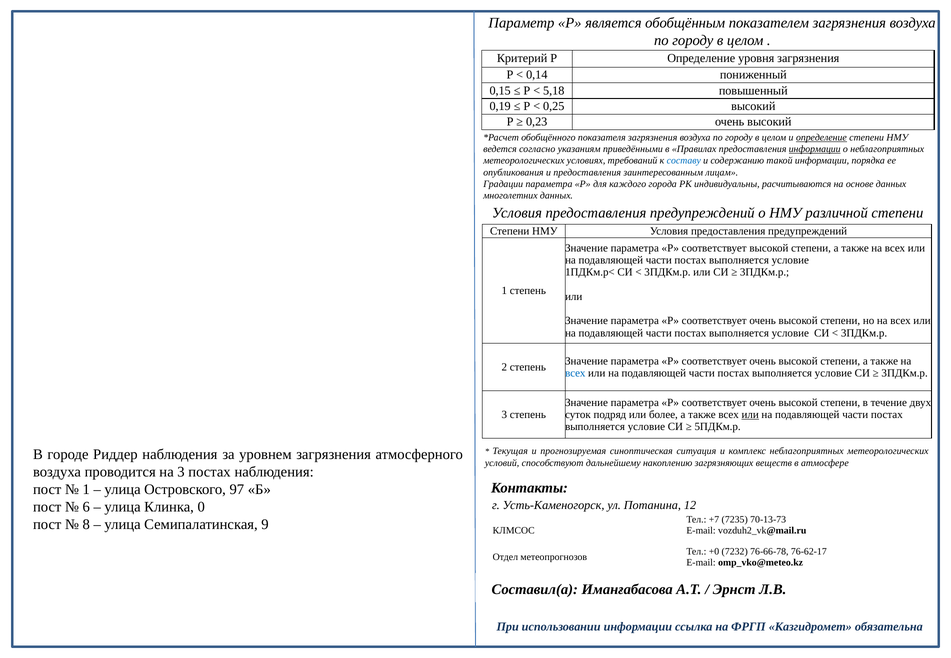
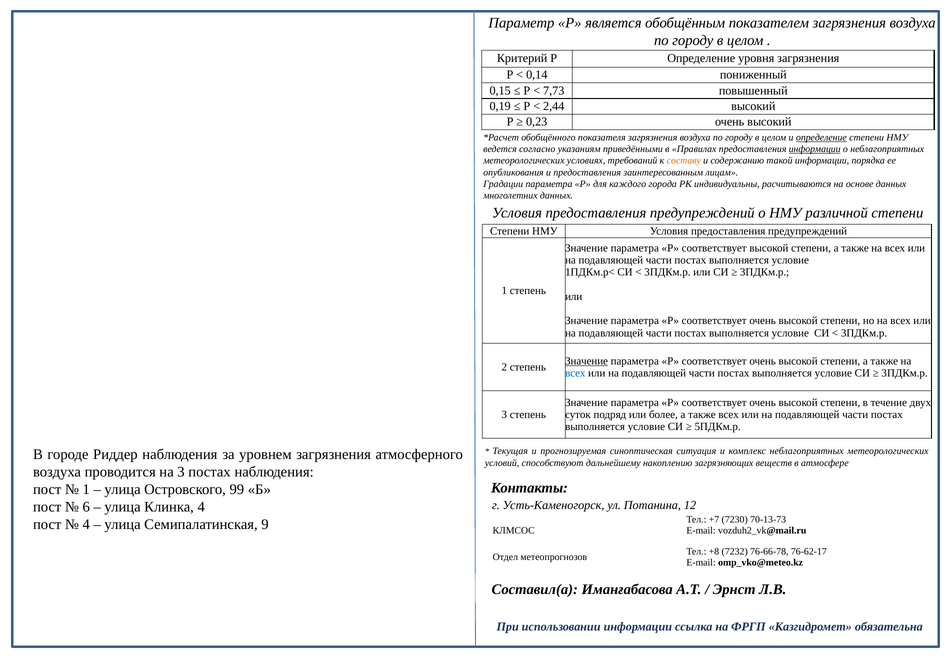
5,18: 5,18 -> 7,73 (554, 91)
0,25: 0,25 -> 2,44 (554, 106)
составу colour: blue -> orange (684, 161)
Значение underline: none -> present (587, 361)
или underline: present -> none (750, 415)
97: 97 -> 99 (237, 490)
Клинка 0: 0 -> 4 (201, 507)
7235: 7235 -> 7230 (735, 520)
8: 8 -> 4 (86, 525)
+0: +0 -> +8 (714, 552)
